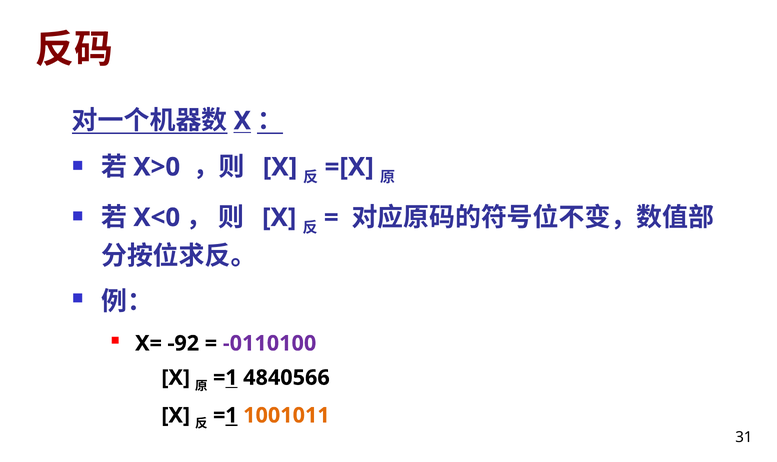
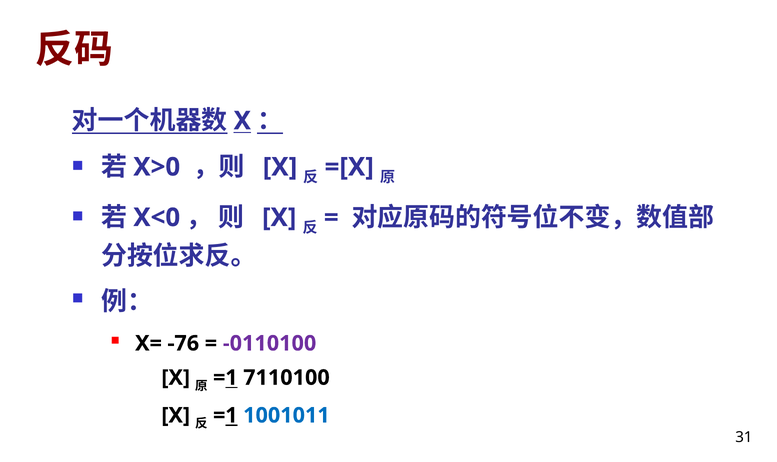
-92: -92 -> -76 (183, 343)
4840566: 4840566 -> 7110100 (286, 378)
1001011 colour: orange -> blue (286, 415)
